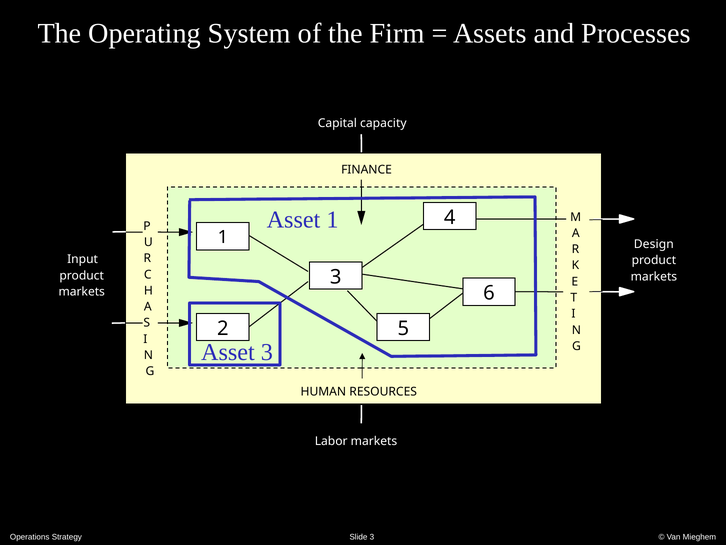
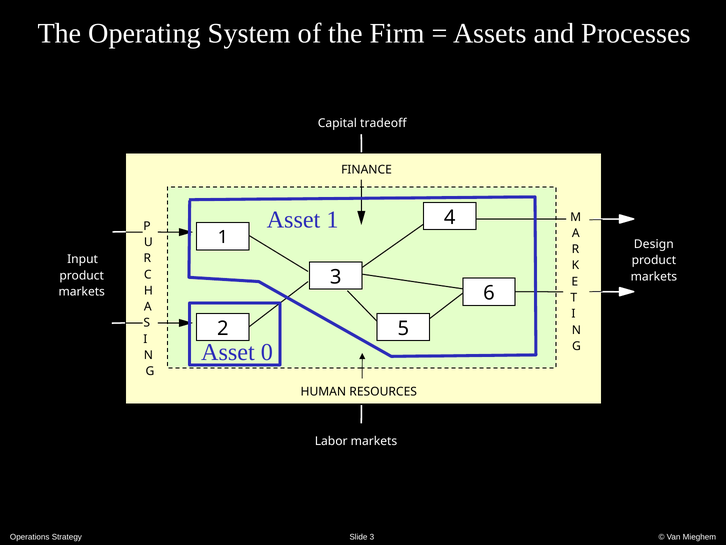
capacity: capacity -> tradeoff (383, 123)
Asset 3: 3 -> 0 (267, 352)
